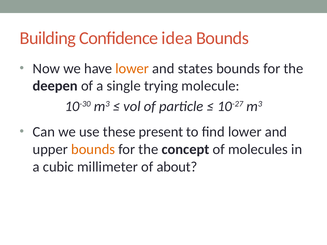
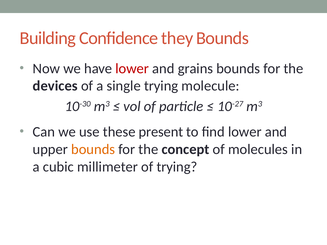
idea: idea -> they (177, 38)
lower colour: orange -> red (132, 69)
states: states -> grains (195, 69)
deepen: deepen -> devices (55, 86)
of about: about -> trying (177, 167)
